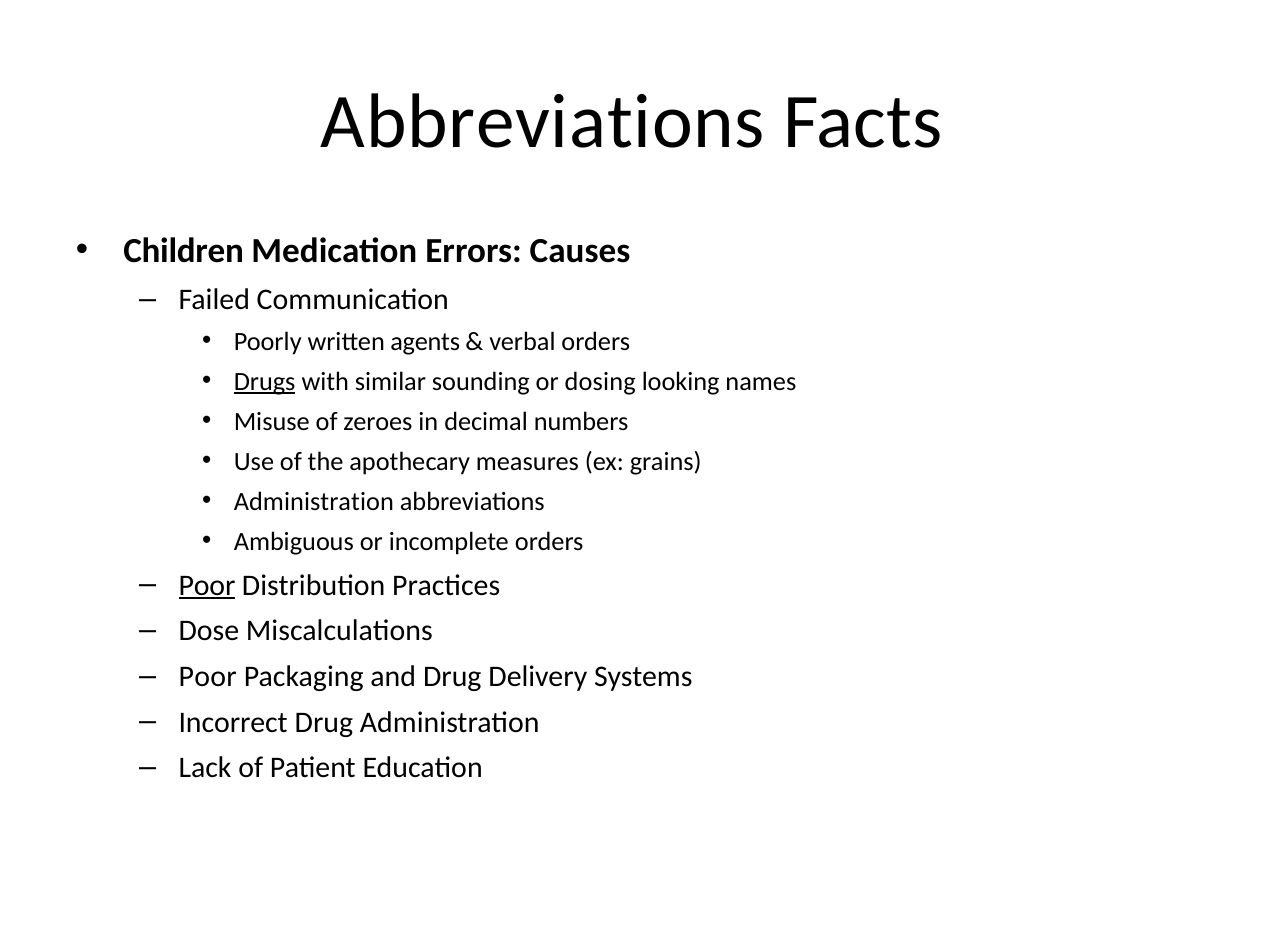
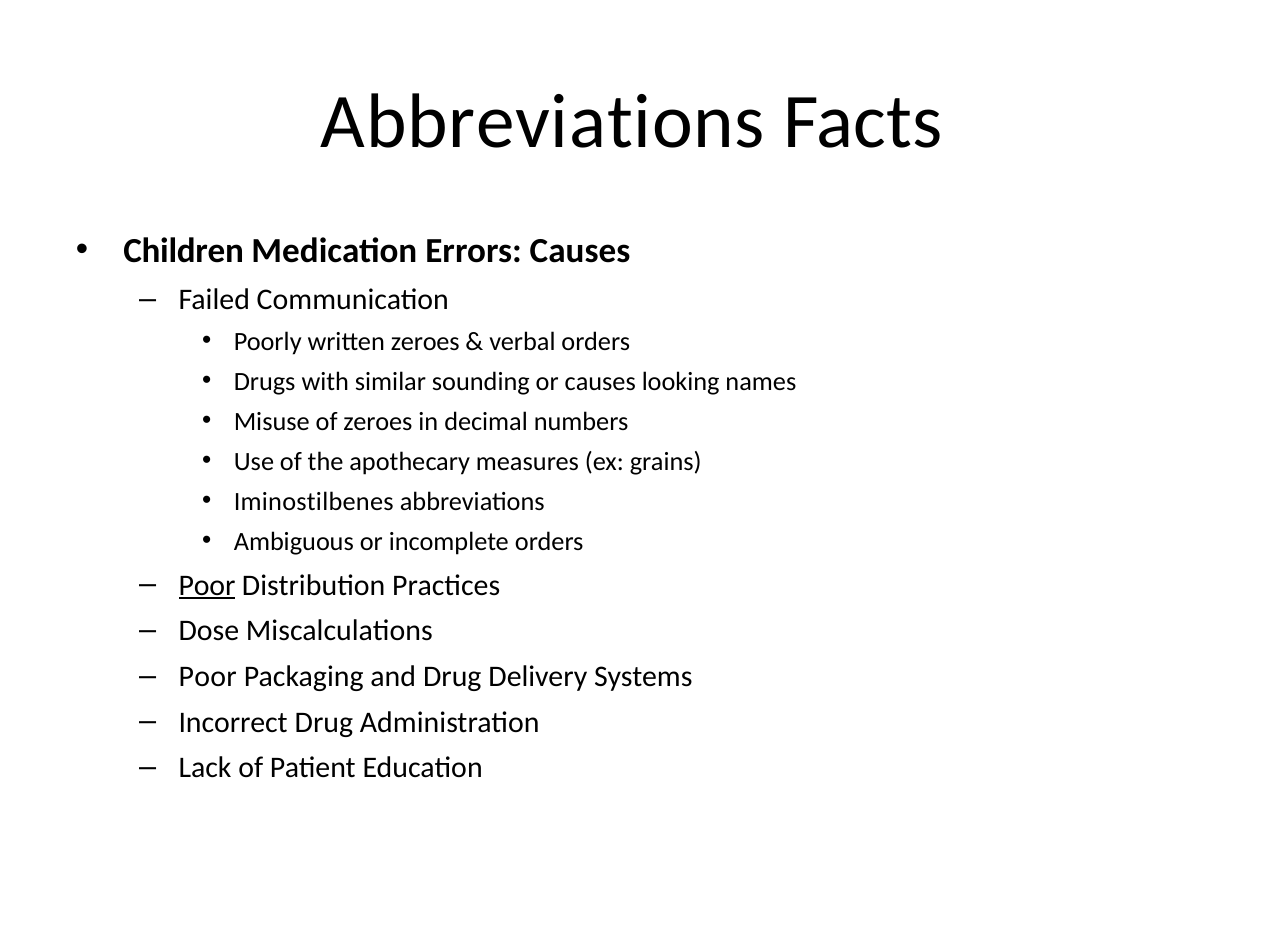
written agents: agents -> zeroes (425, 341)
Drugs underline: present -> none (265, 381)
or dosing: dosing -> causes (600, 381)
Administration: Administration -> Iminostilbenes (314, 501)
